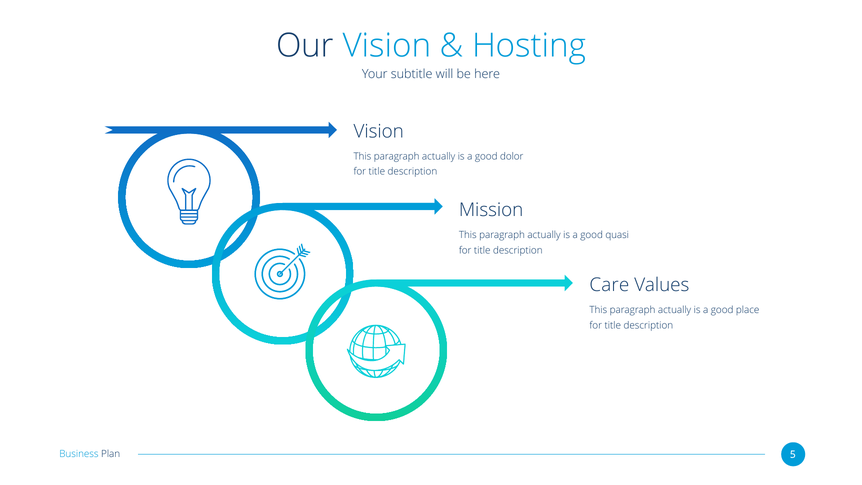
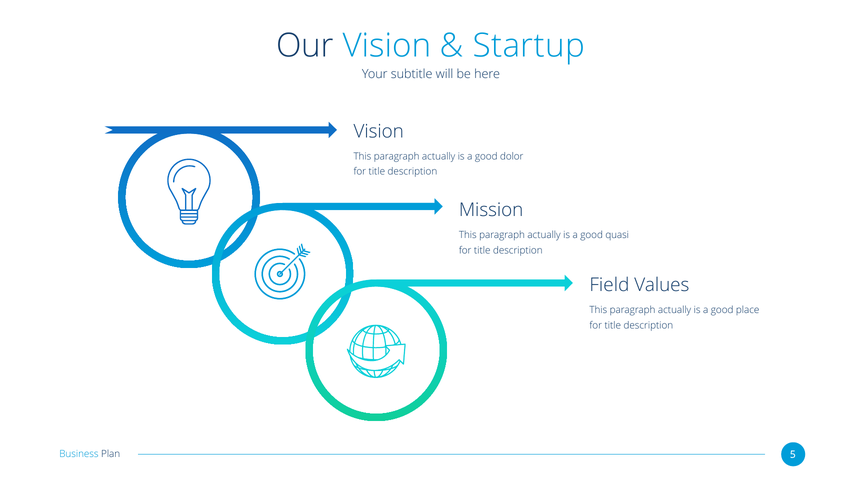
Hosting: Hosting -> Startup (529, 46)
Care: Care -> Field (609, 285)
